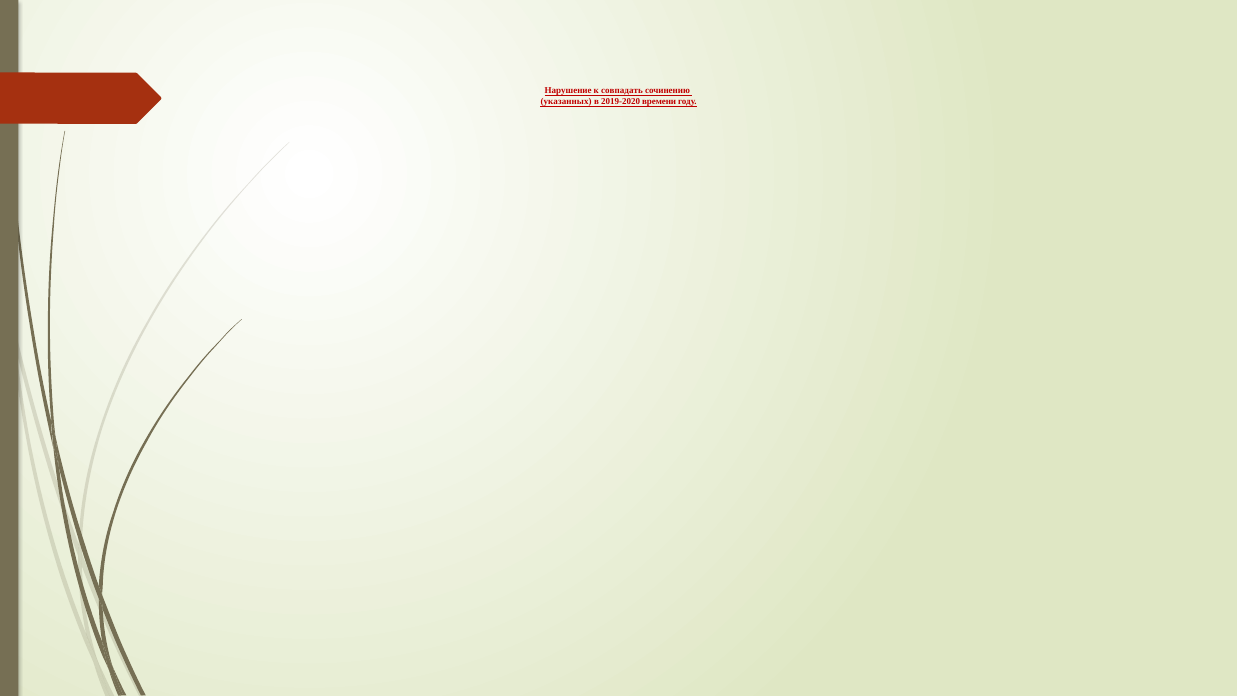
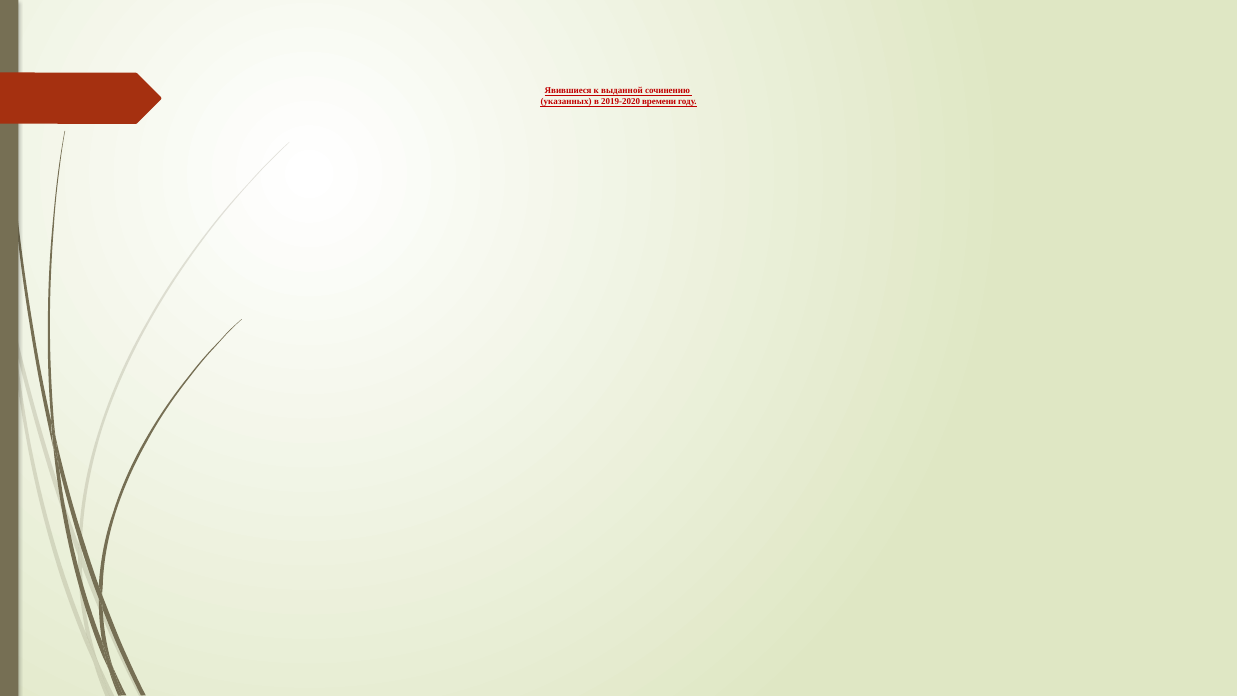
Нарушение: Нарушение -> Явившиеся (568, 91)
совпадать: совпадать -> выданной (622, 91)
